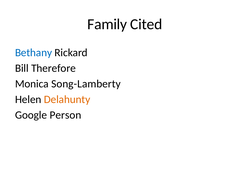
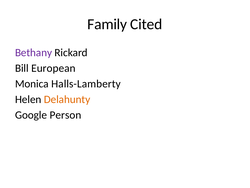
Bethany colour: blue -> purple (34, 52)
Therefore: Therefore -> European (53, 68)
Song-Lamberty: Song-Lamberty -> Halls-Lamberty (86, 84)
